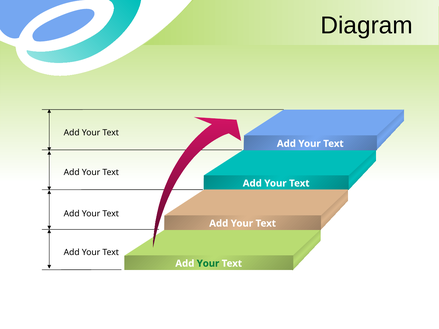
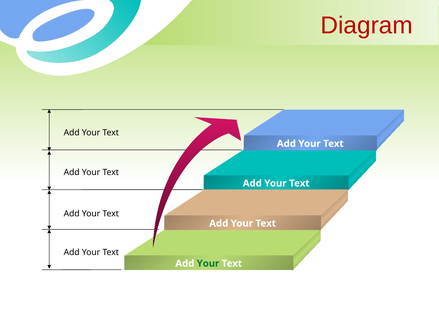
Diagram colour: black -> red (367, 25)
